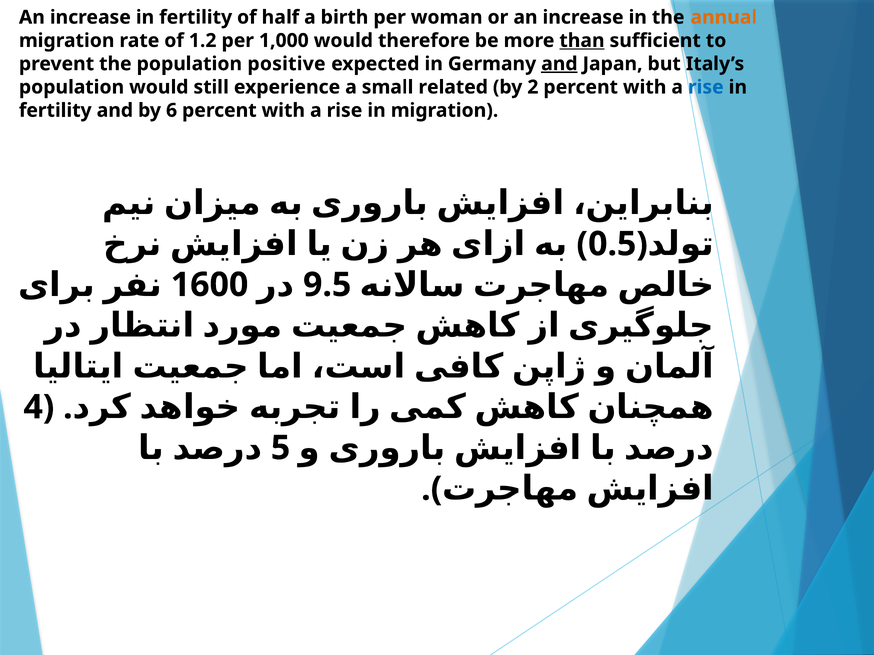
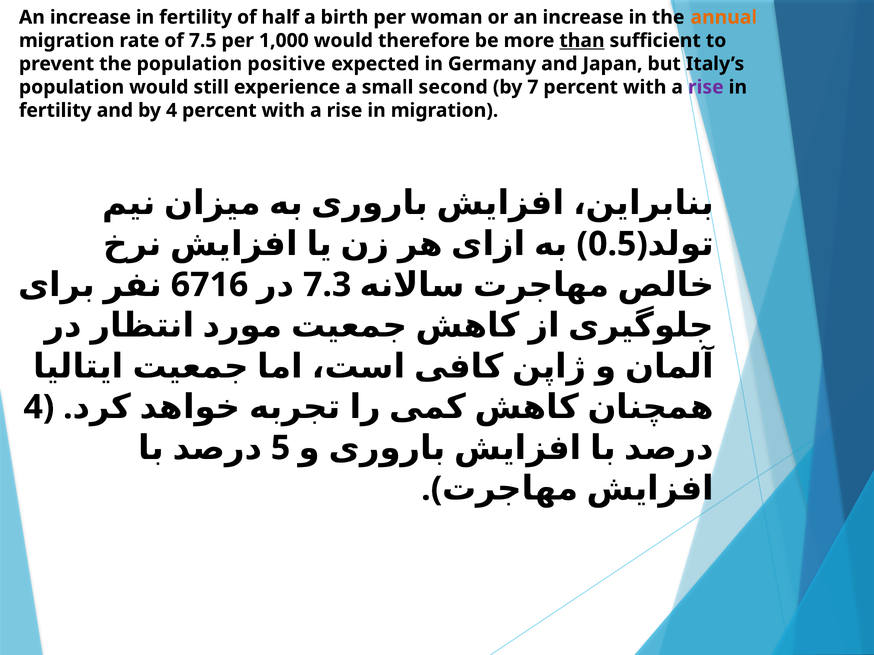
1.2: 1.2 -> 7.5 (203, 41)
and underline: present -> none (559, 64)
related: related -> second (453, 87)
2: 2 -> 7 (533, 87)
rise colour: blue -> purple (706, 87)
by 6: 6 -> 4 (172, 110)
1600: 1600 -> 6716 (210, 285)
9.5: 9.5 -> 7.3 (327, 285)
